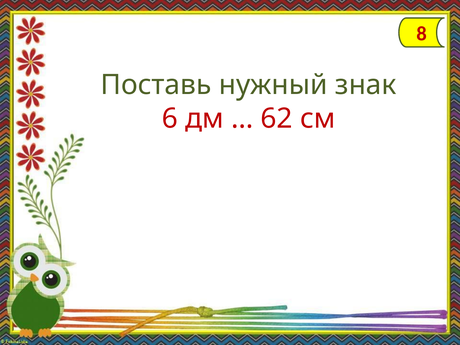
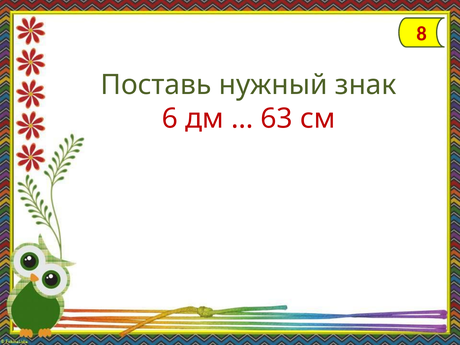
62: 62 -> 63 (277, 119)
